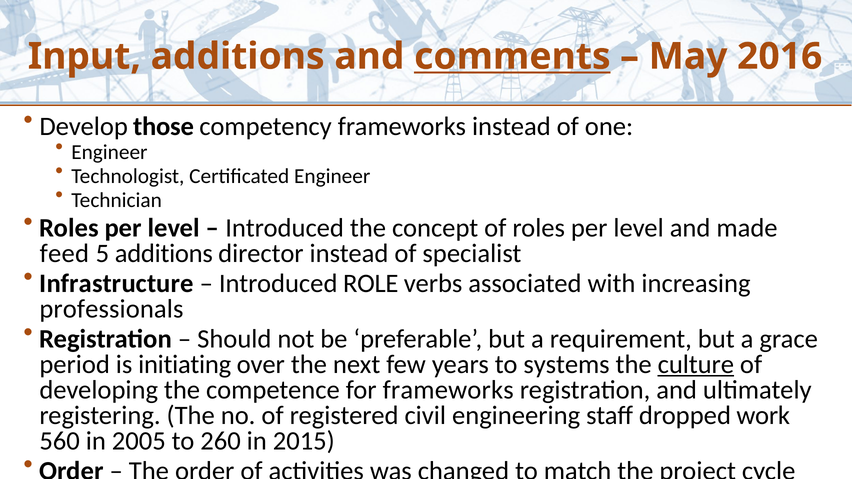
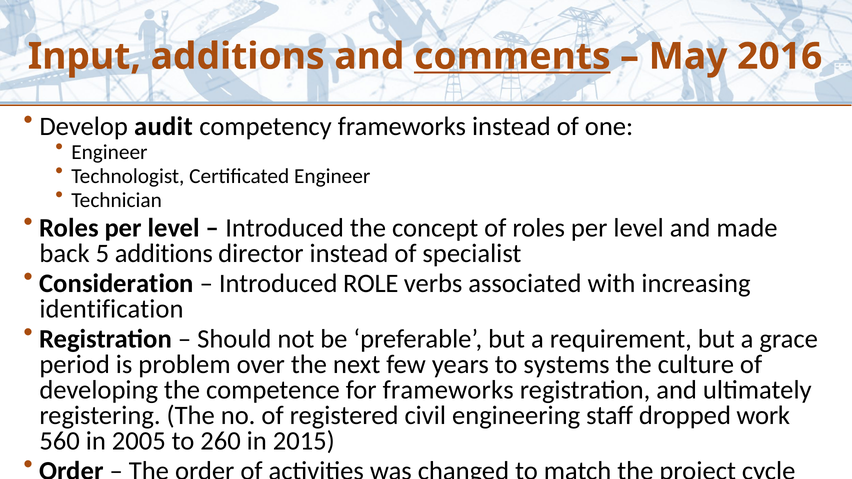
those: those -> audit (164, 126)
feed: feed -> back (65, 254)
Infrastructure: Infrastructure -> Consideration (117, 284)
professionals: professionals -> identification (111, 309)
initiating: initiating -> problem (184, 364)
culture underline: present -> none (696, 364)
